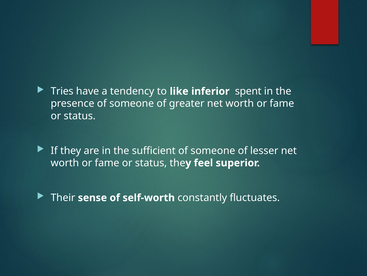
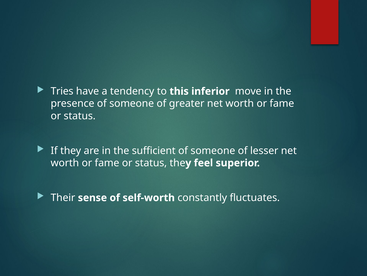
like: like -> this (179, 91)
spent: spent -> move (248, 91)
